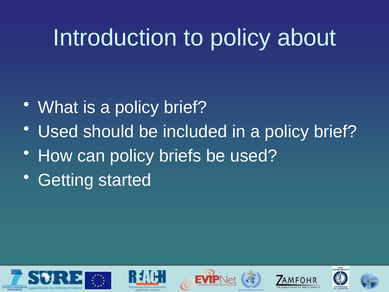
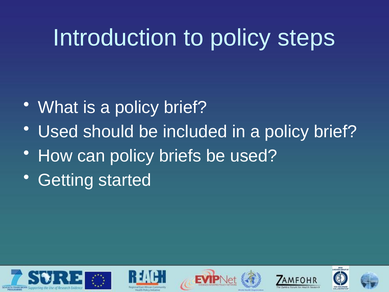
about: about -> steps (306, 38)
